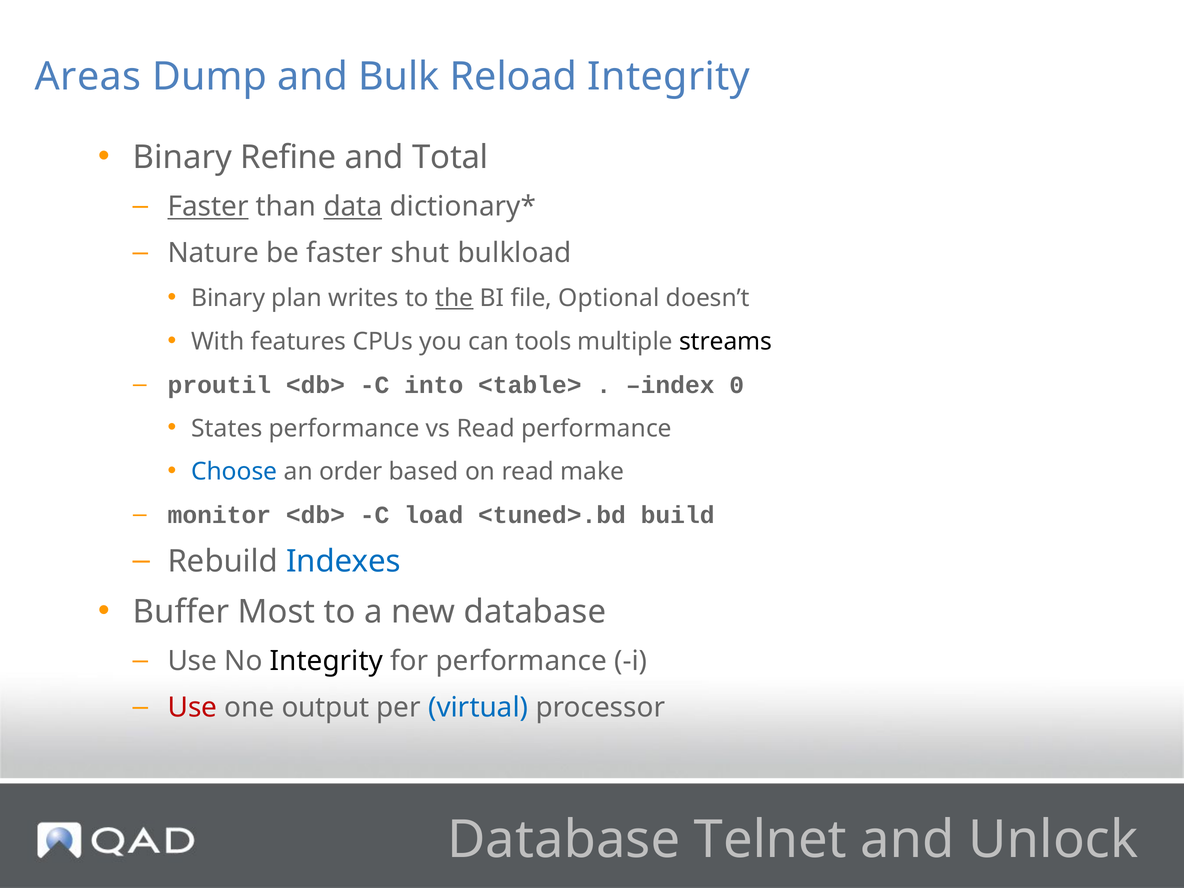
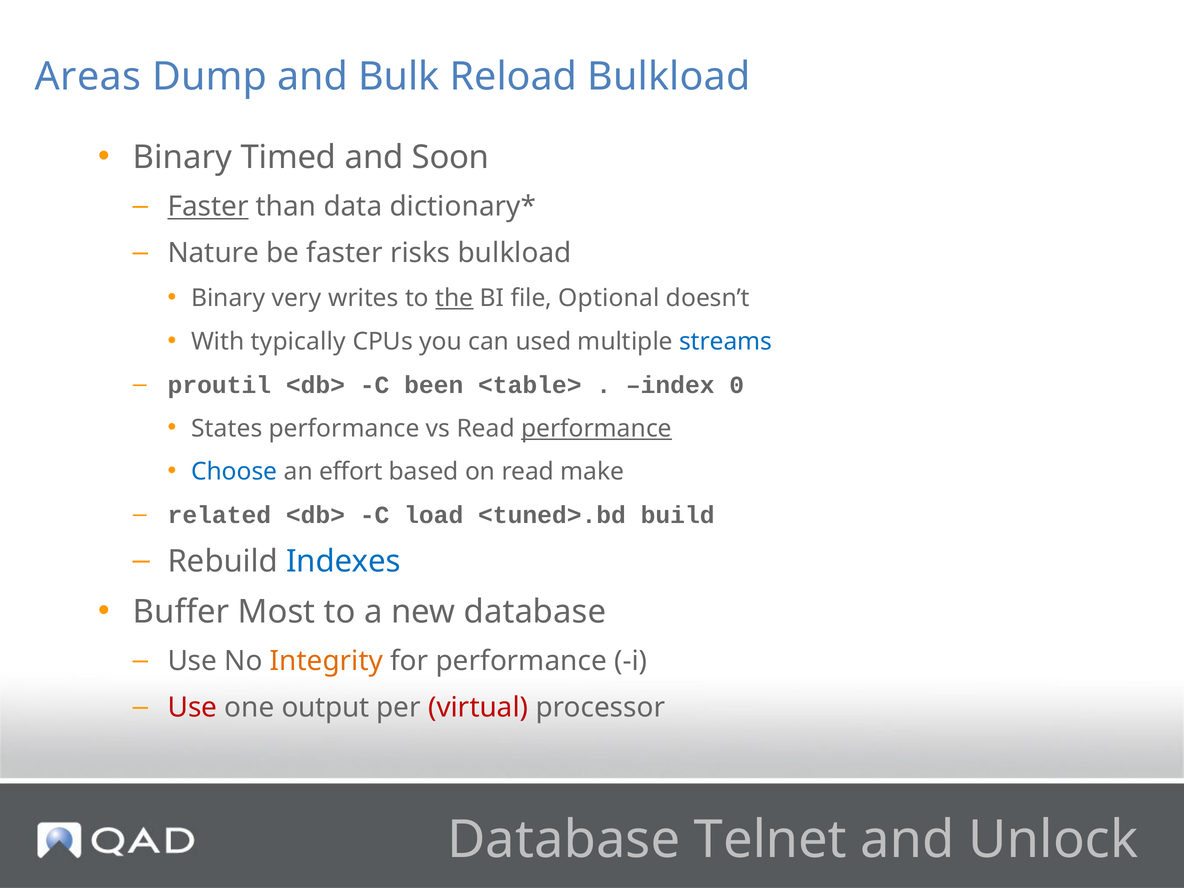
Reload Integrity: Integrity -> Bulkload (669, 77)
Refine: Refine -> Timed (288, 157)
Total: Total -> Soon (450, 157)
data underline: present -> none (353, 207)
shut: shut -> risks (420, 253)
plan: plan -> very (296, 298)
features: features -> typically (298, 342)
tools: tools -> used (543, 342)
streams colour: black -> blue (726, 342)
into: into -> been (434, 385)
performance underline: none -> present (596, 428)
order: order -> effort (351, 472)
monitor: monitor -> related (219, 515)
Integrity colour: black -> orange (326, 661)
virtual colour: blue -> red (478, 708)
